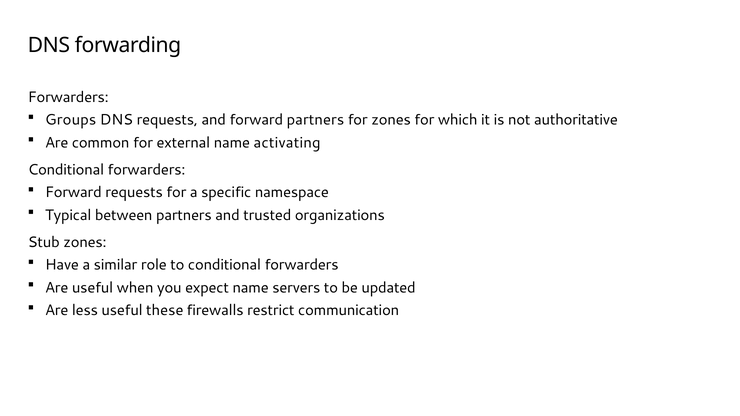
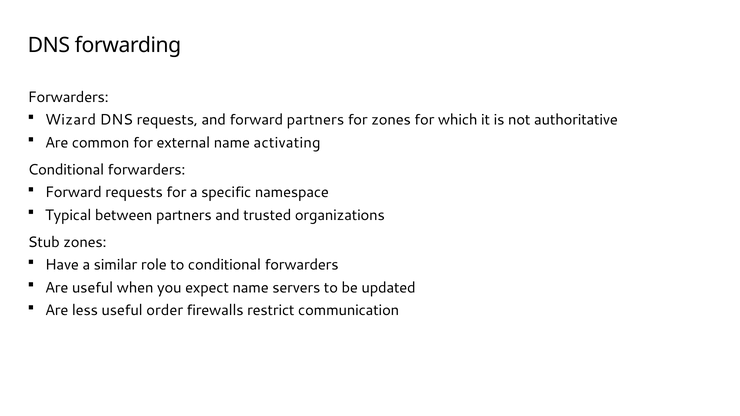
Groups: Groups -> Wizard (71, 120)
these: these -> order (165, 310)
